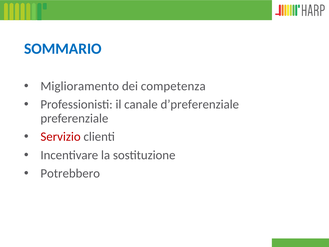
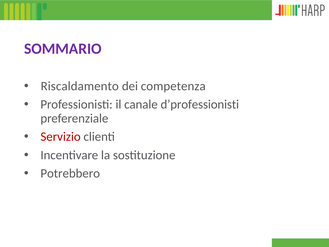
SOMMARIO colour: blue -> purple (63, 49)
Miglioramento: Miglioramento -> Riscaldamento (80, 86)
d’preferenziale: d’preferenziale -> d’professionisti (200, 104)
